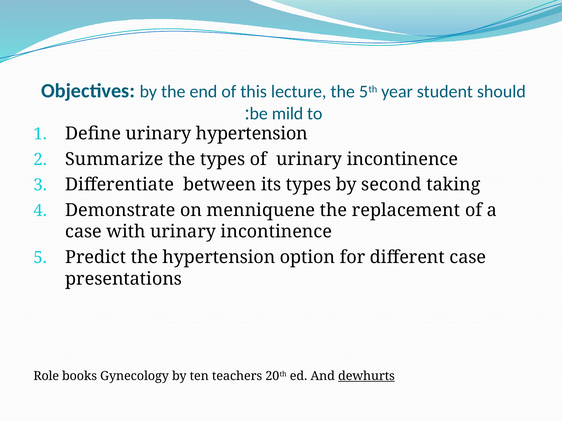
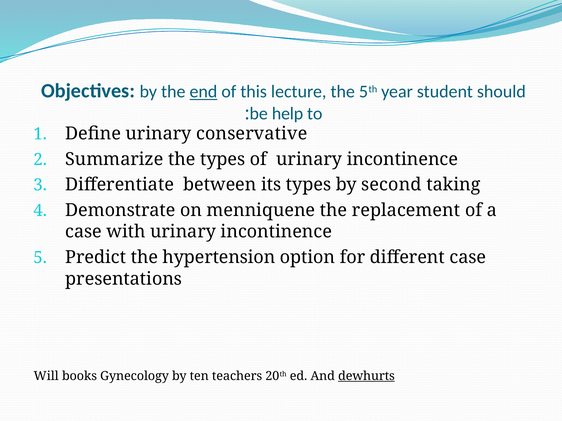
end underline: none -> present (203, 92)
mild: mild -> help (288, 114)
urinary hypertension: hypertension -> conservative (252, 134)
Role: Role -> Will (46, 377)
